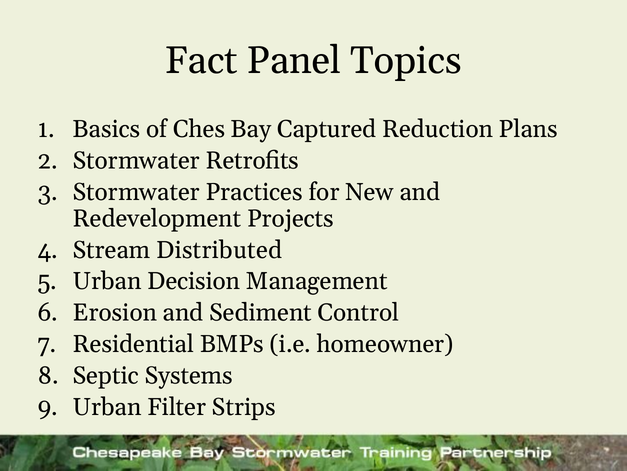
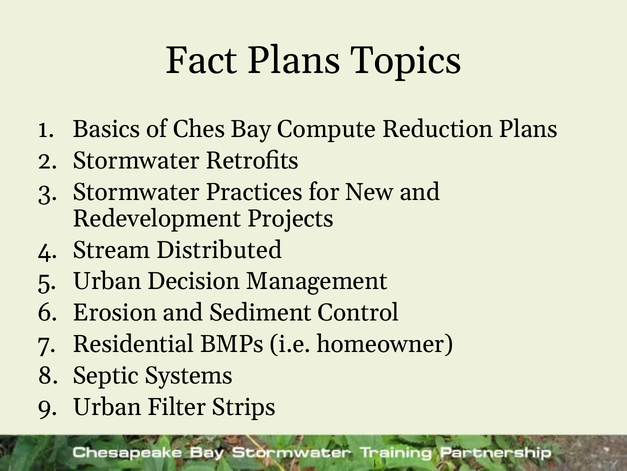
Fact Panel: Panel -> Plans (294, 61)
Captured: Captured -> Compute (327, 129)
